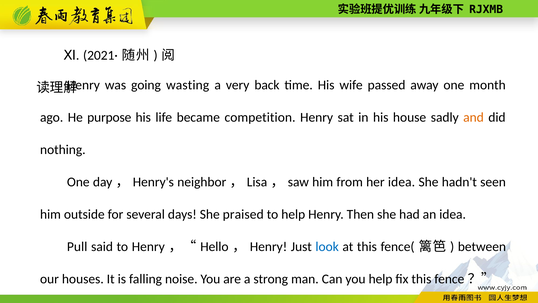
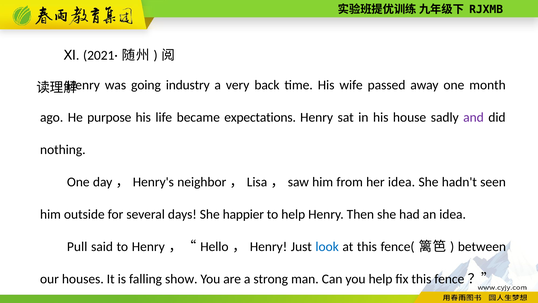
wasting: wasting -> industry (188, 85)
competition: competition -> expectations (260, 117)
and colour: orange -> purple (473, 117)
praised: praised -> happier (243, 214)
noise: noise -> show (181, 279)
